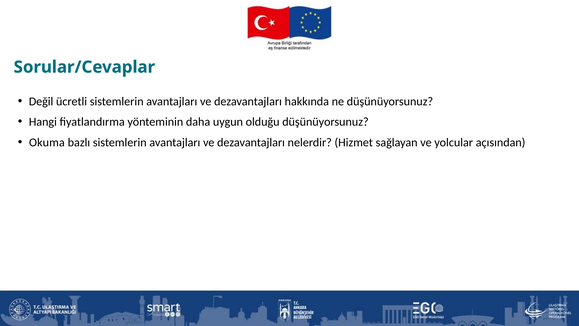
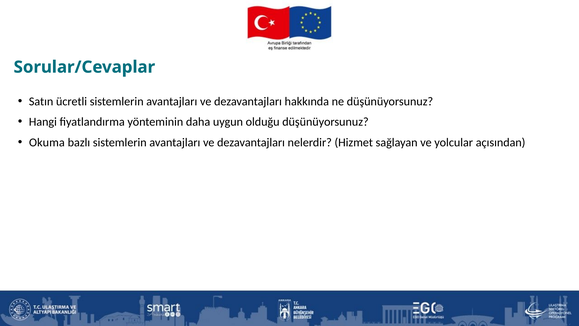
Değil: Değil -> Satın (41, 101)
